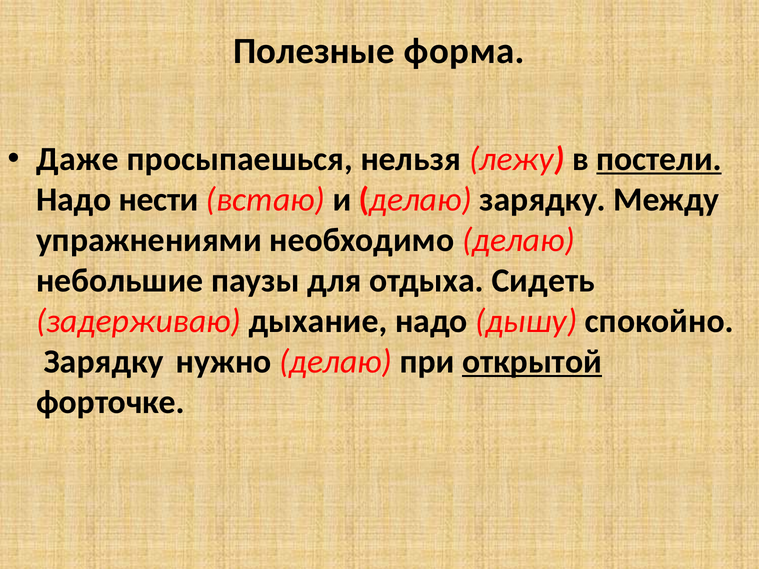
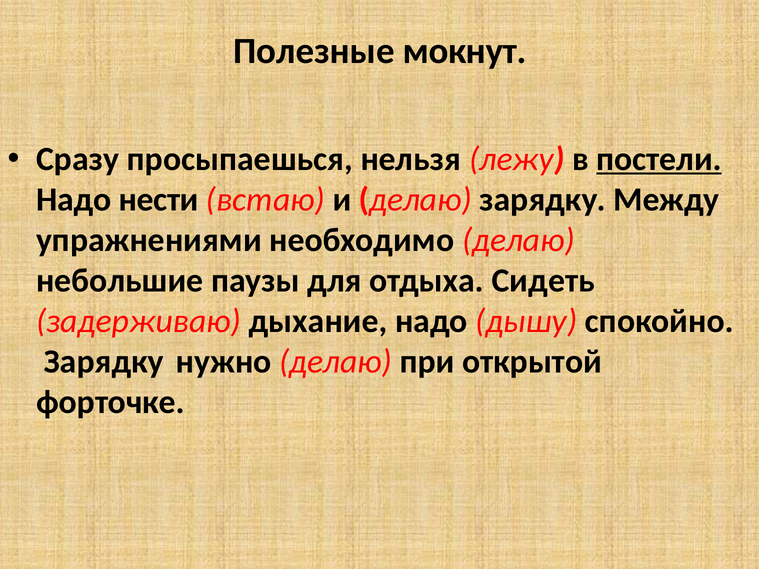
форма: форма -> мокнут (465, 51)
Даже: Даже -> Сразу (78, 159)
открытой underline: present -> none (532, 362)
